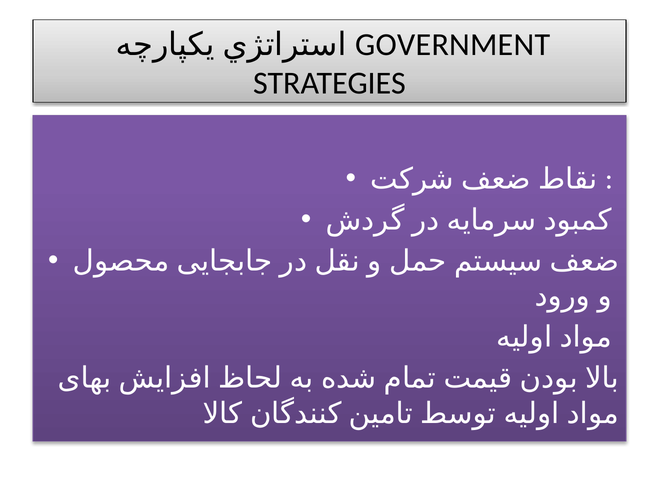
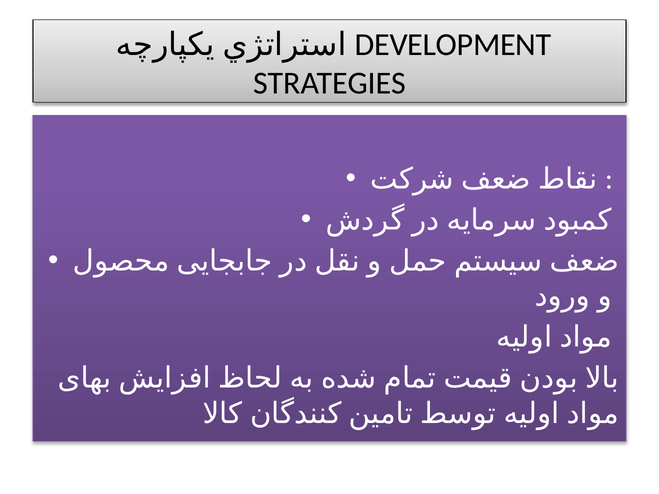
GOVERNMENT: GOVERNMENT -> DEVELOPMENT (453, 45)
